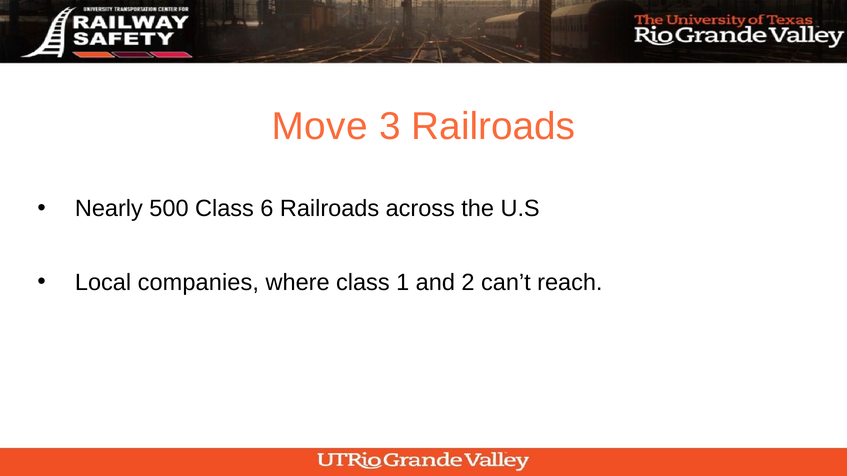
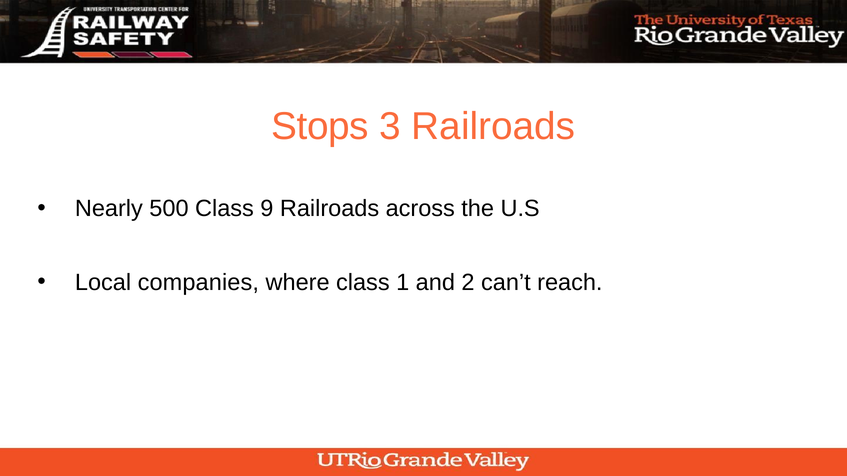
Move: Move -> Stops (320, 127)
6: 6 -> 9 (267, 209)
